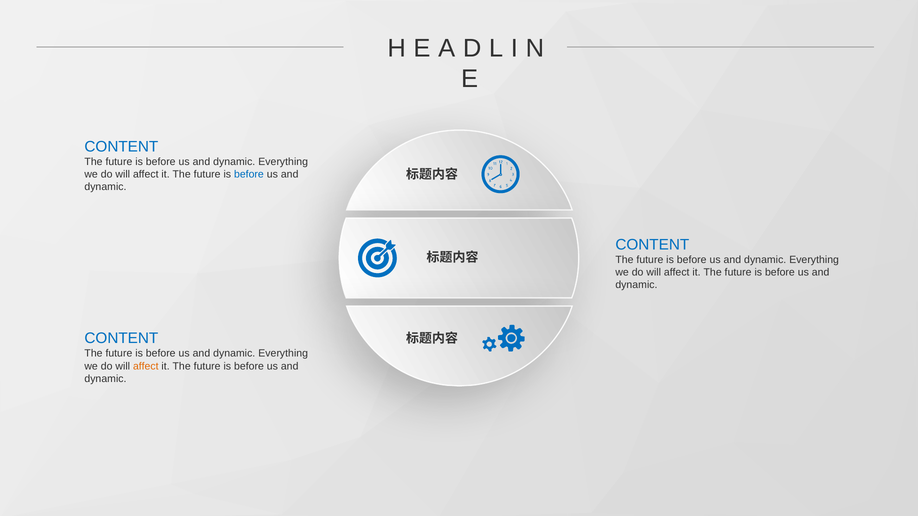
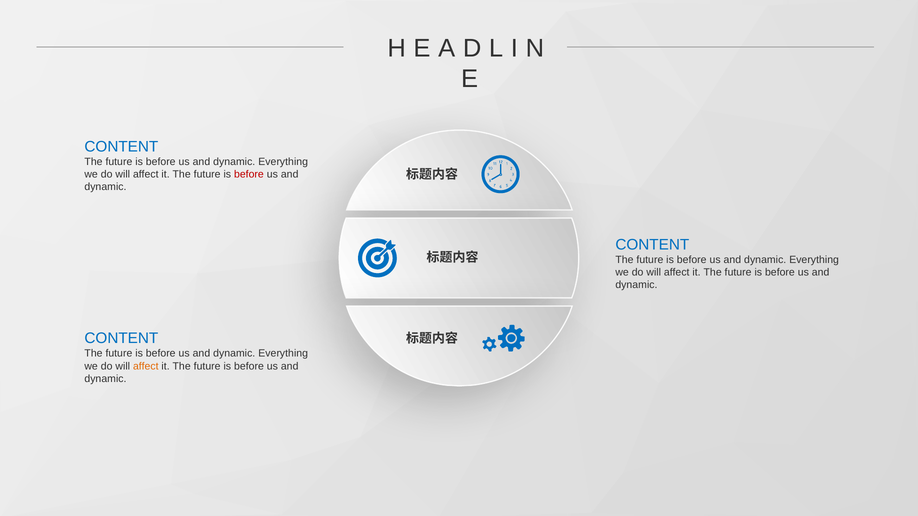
before colour: blue -> red (249, 174)
